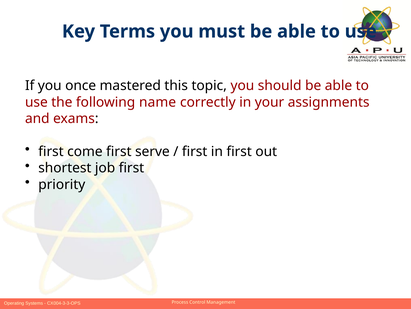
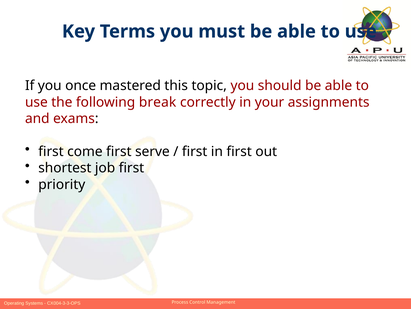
name: name -> break (158, 102)
